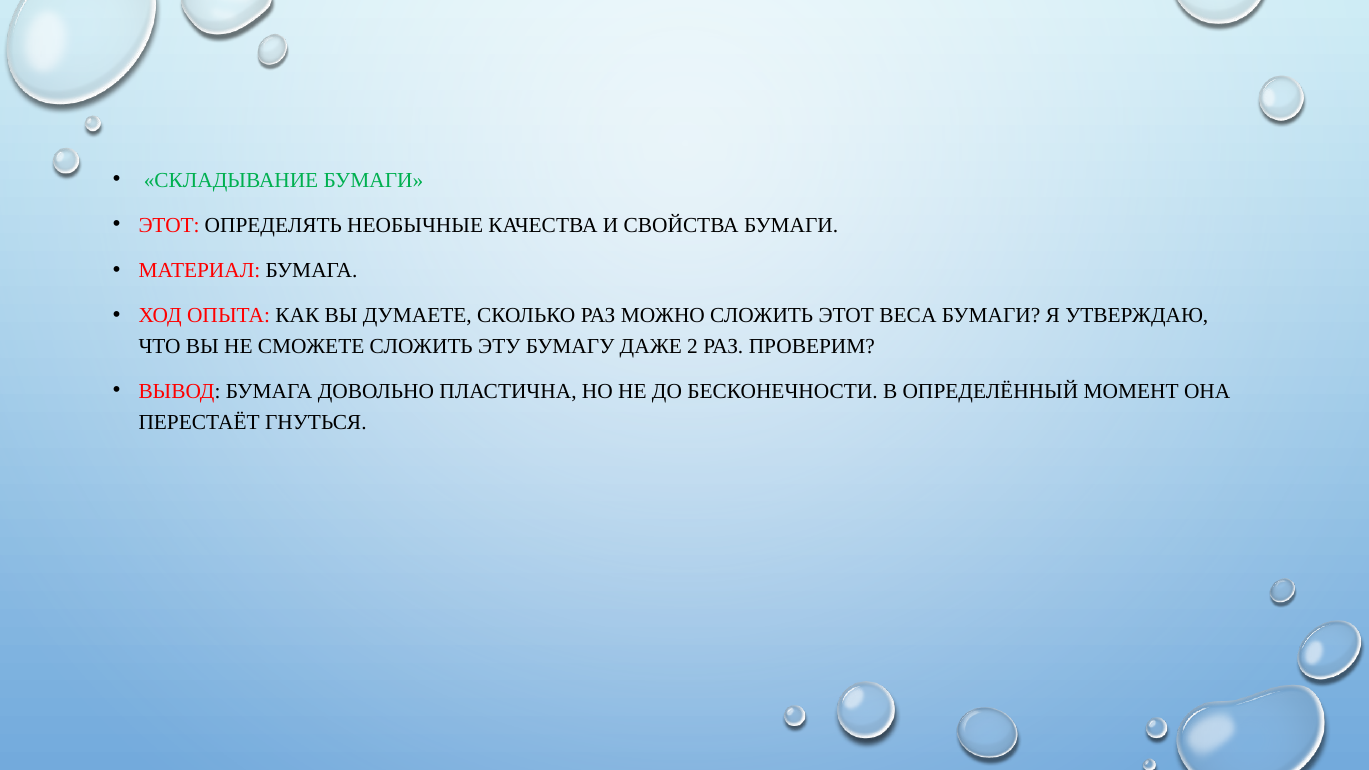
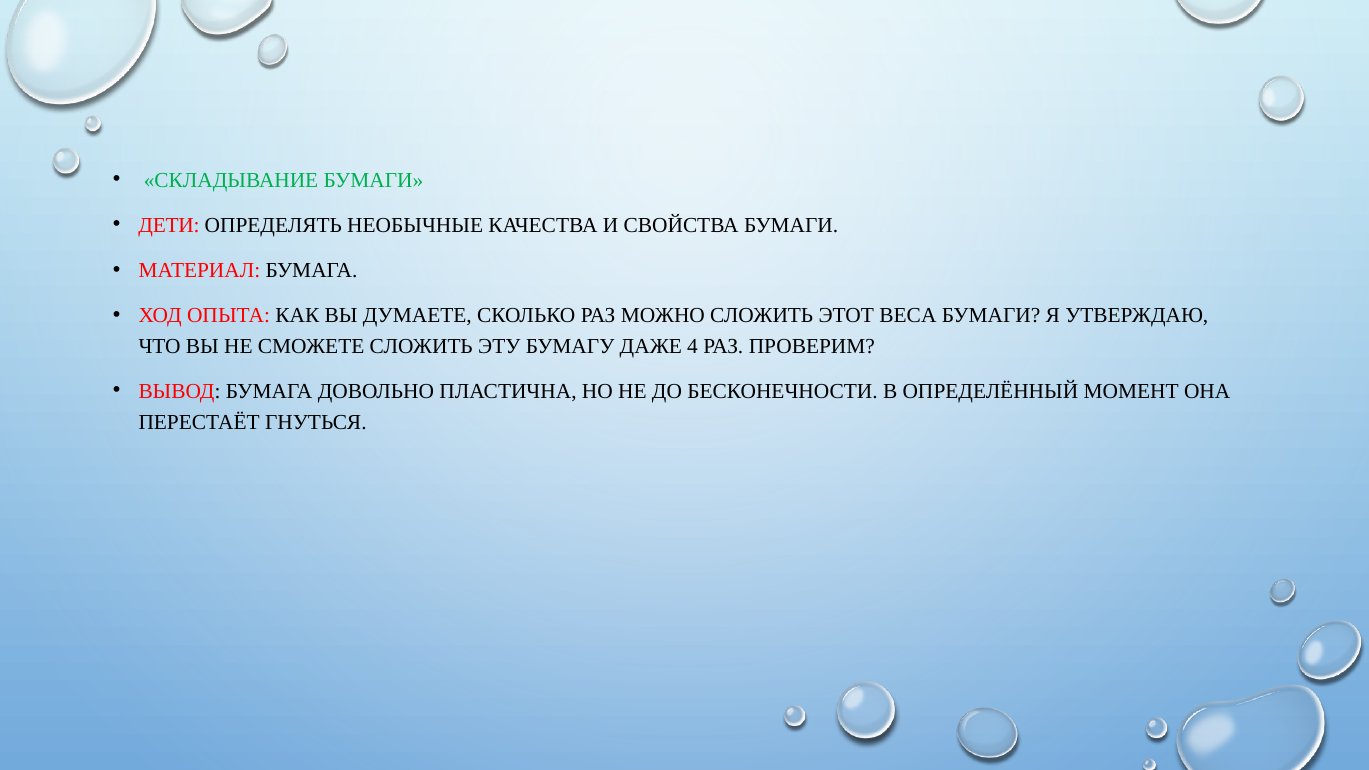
ЭТОТ: ЭТОТ -> ДЕТИ (169, 225)
2: 2 -> 4 (693, 346)
